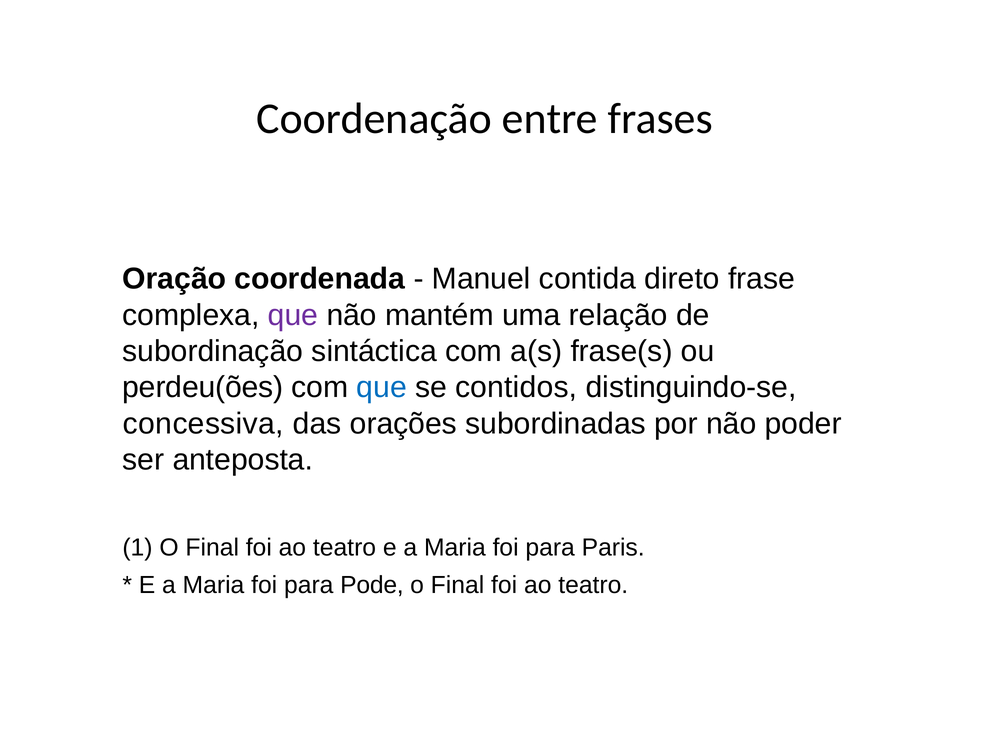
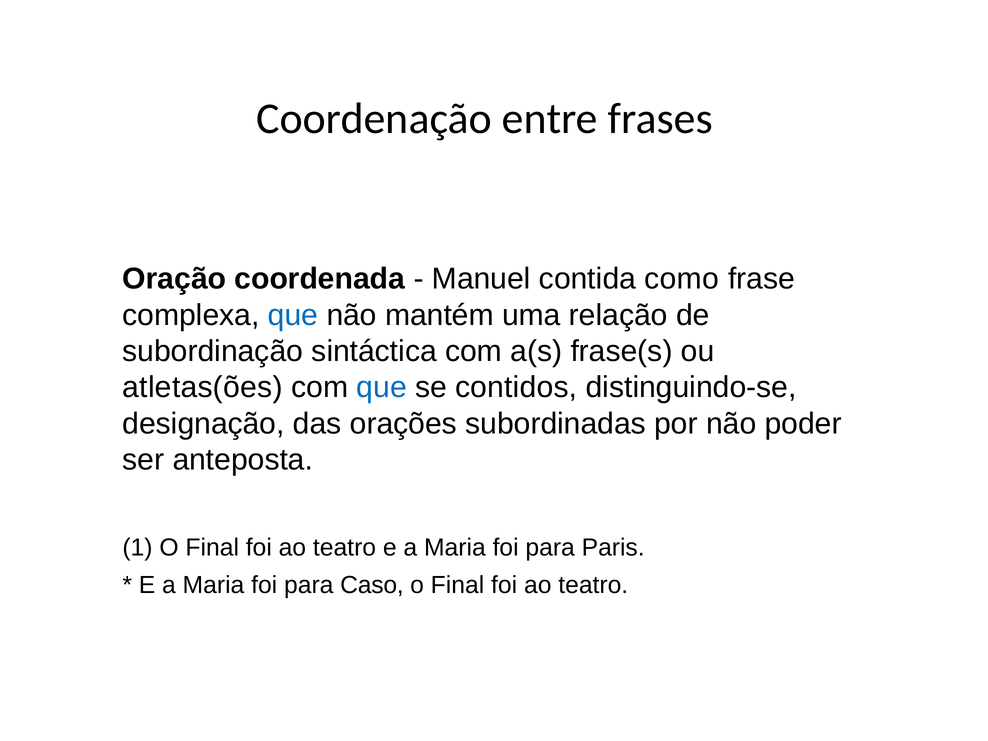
direto: direto -> como (682, 279)
que colour: purple -> blue (293, 315)
perdeu(ões: perdeu(ões -> atletas(ões (203, 388)
concessiva: concessiva -> designação (203, 424)
Pode: Pode -> Caso (372, 585)
